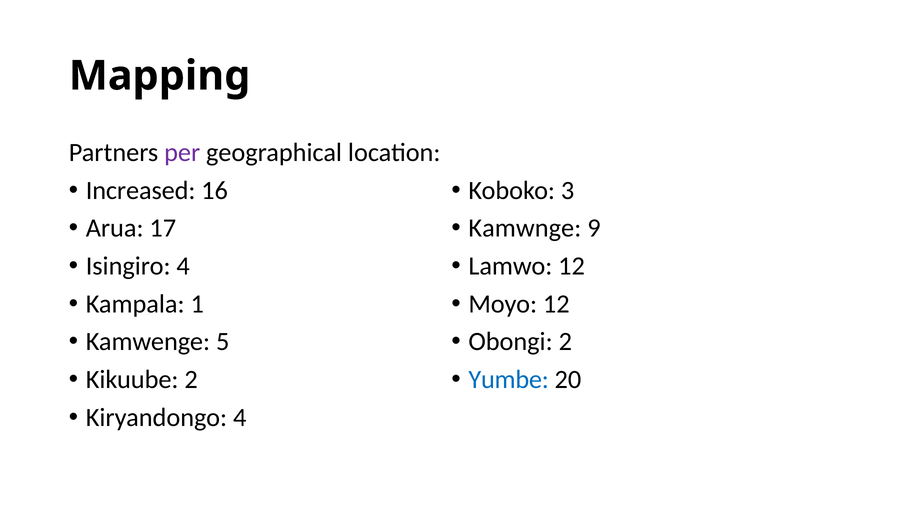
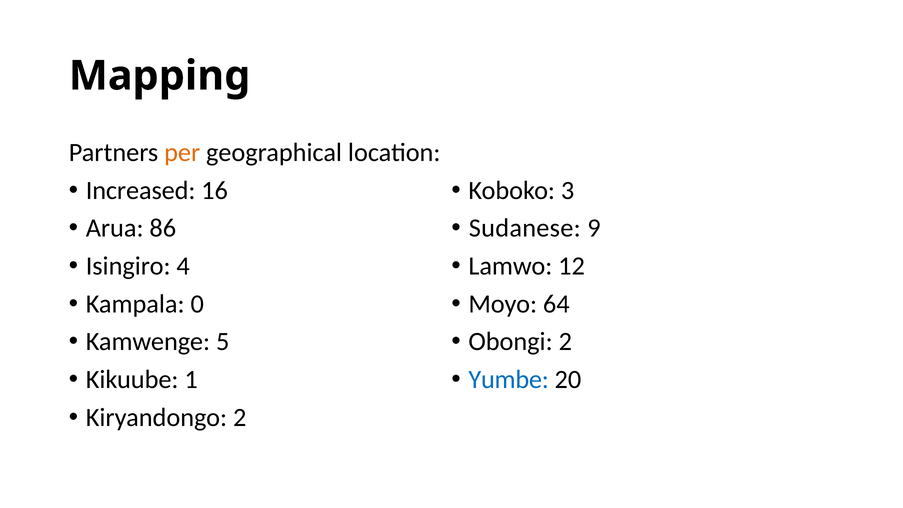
per colour: purple -> orange (182, 153)
17: 17 -> 86 (163, 228)
Kamwnge: Kamwnge -> Sudanese (525, 228)
1: 1 -> 0 (197, 304)
Moyo 12: 12 -> 64 (556, 304)
Kikuube 2: 2 -> 1 (191, 379)
Kiryandongo 4: 4 -> 2 (240, 417)
